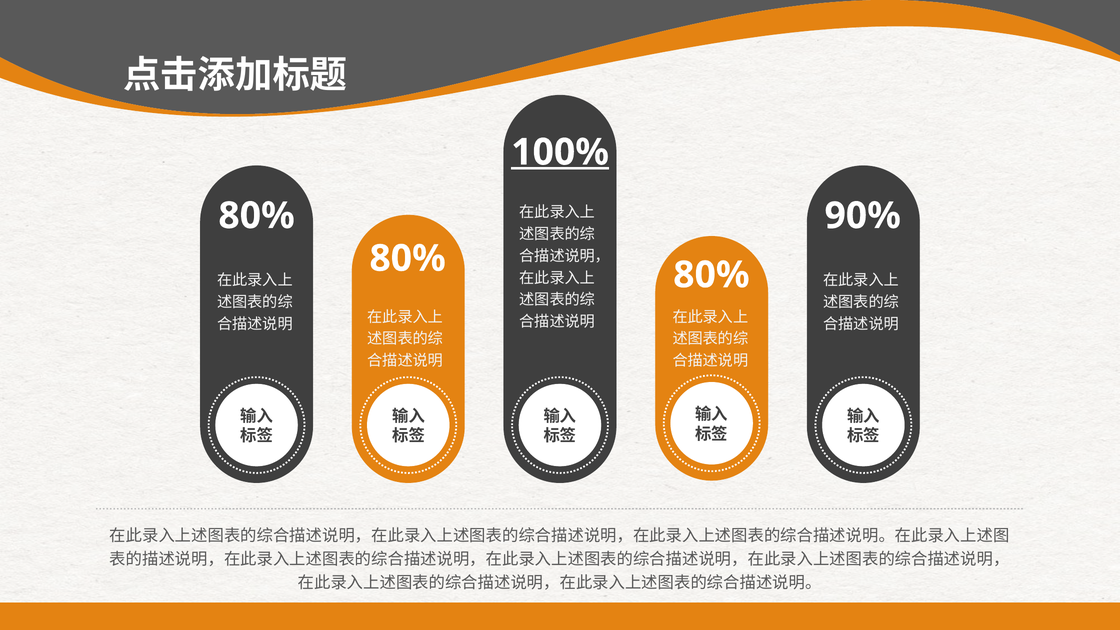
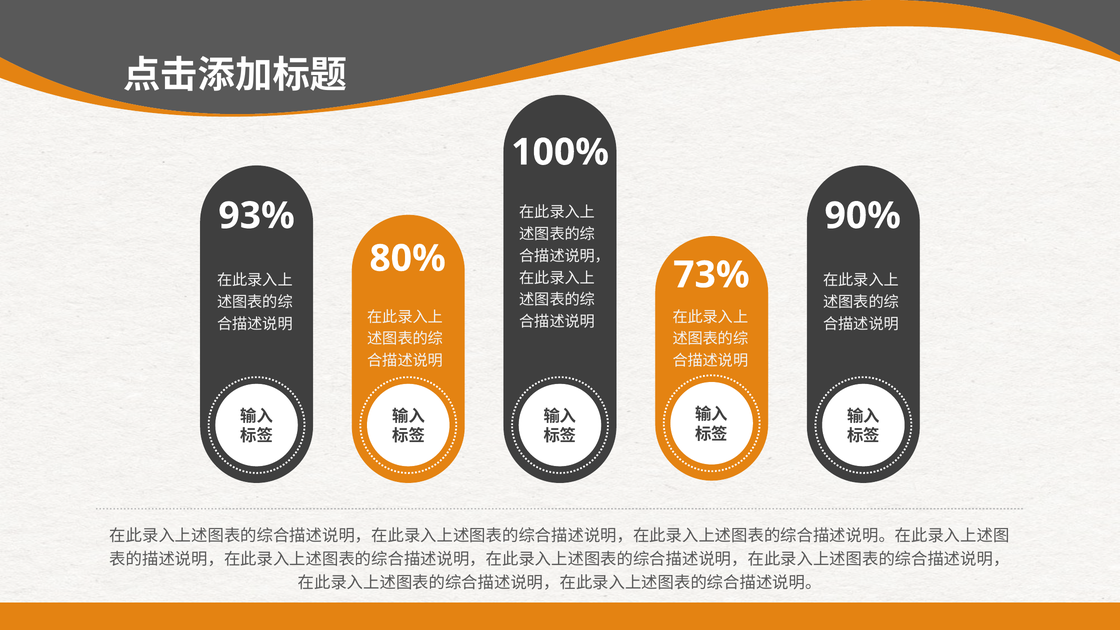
100% underline: present -> none (560, 152)
80%: 80% -> 93% (257, 216)
80%: 80% -> 73% (711, 275)
